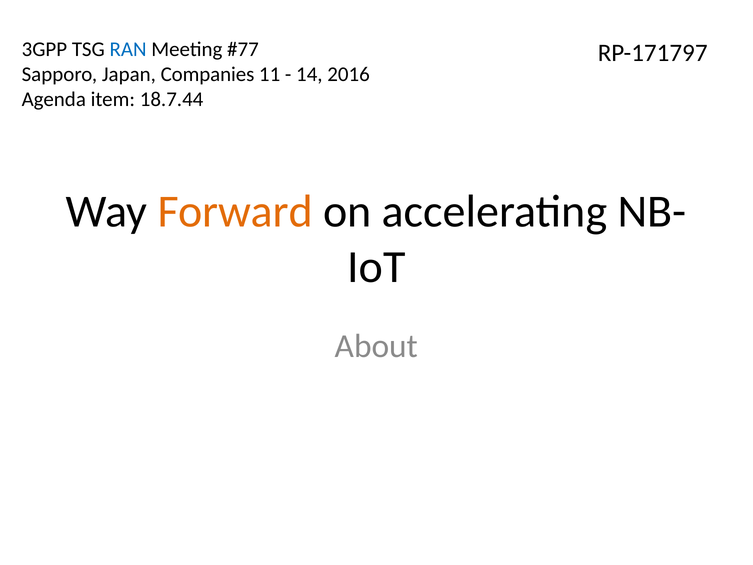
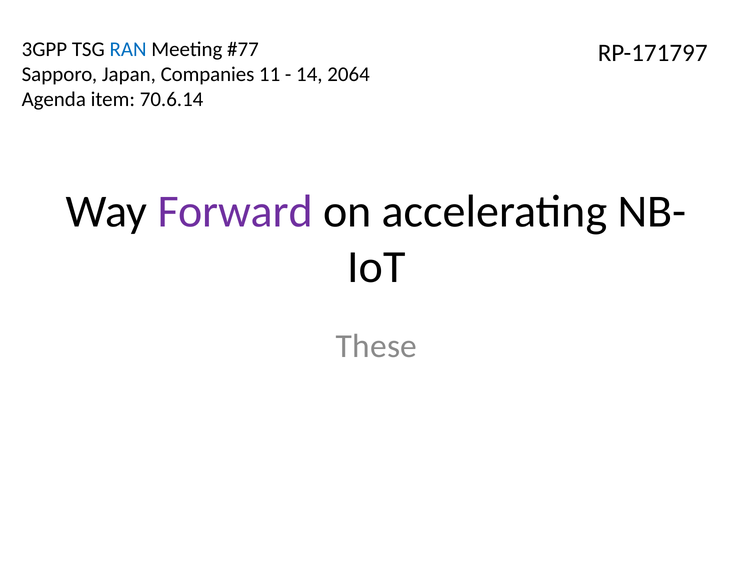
2016: 2016 -> 2064 (349, 74)
18.7.44: 18.7.44 -> 70.6.14 (172, 99)
Forward colour: orange -> purple (235, 212)
About: About -> These (376, 346)
